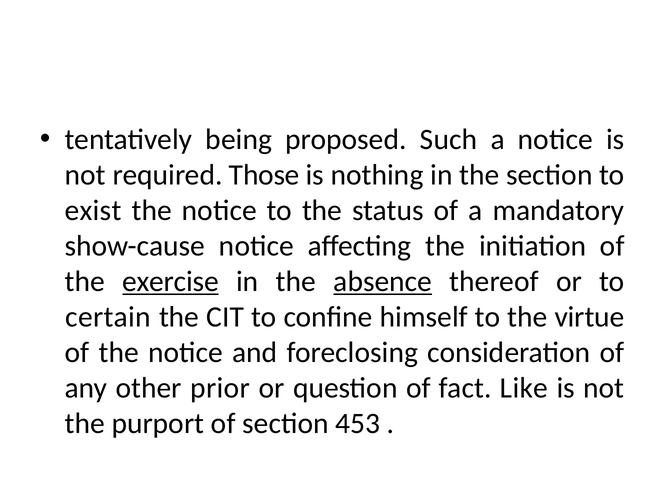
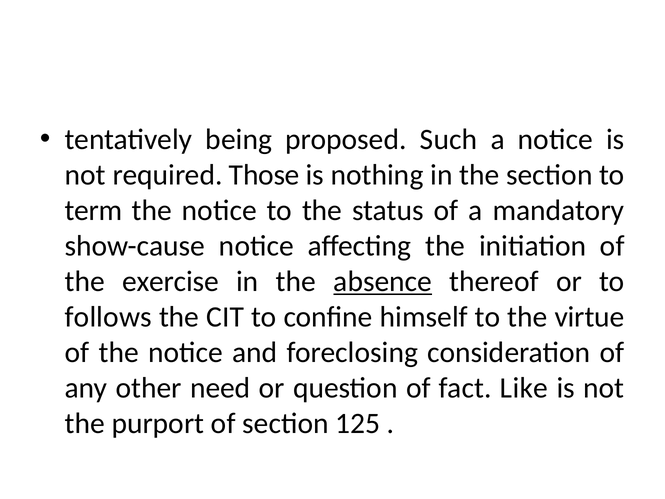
exist: exist -> term (93, 210)
exercise underline: present -> none (171, 281)
certain: certain -> follows (108, 317)
prior: prior -> need (220, 388)
453: 453 -> 125 (358, 423)
